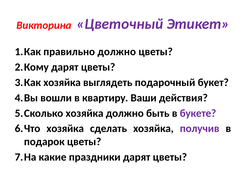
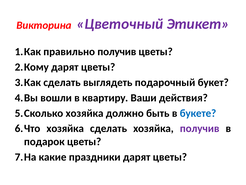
правильно должно: должно -> получив (117, 52)
хозяйка: хозяйка -> сделать (62, 82)
букете colour: purple -> blue (198, 113)
